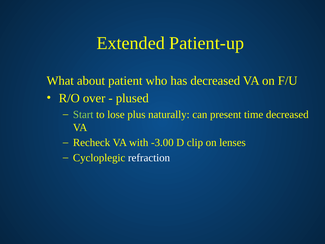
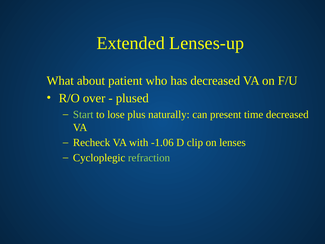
Patient-up: Patient-up -> Lenses-up (207, 43)
-3.00: -3.00 -> -1.06 (162, 143)
refraction colour: white -> light green (149, 158)
